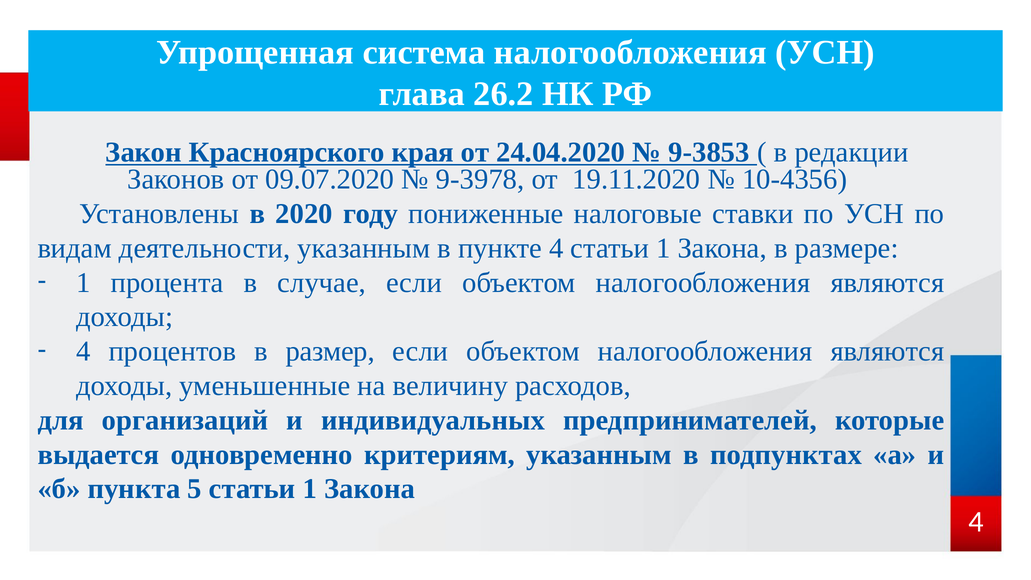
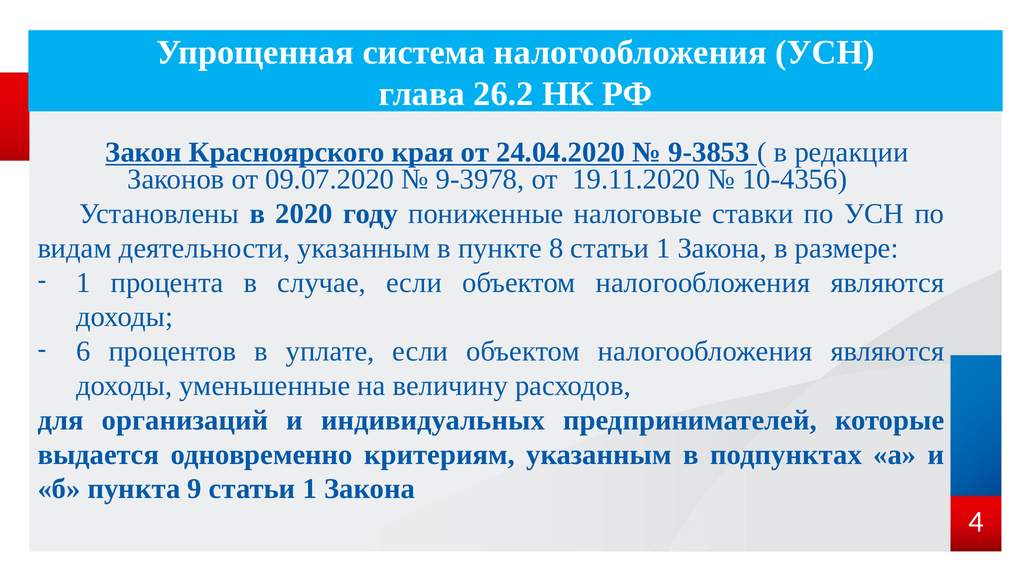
пункте 4: 4 -> 8 (556, 248)
4: 4 -> 6 (83, 351)
размер: размер -> уплате (330, 351)
5: 5 -> 9 (195, 489)
